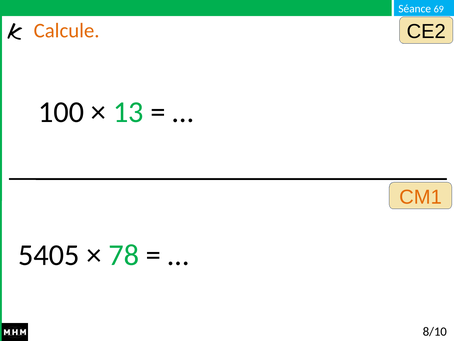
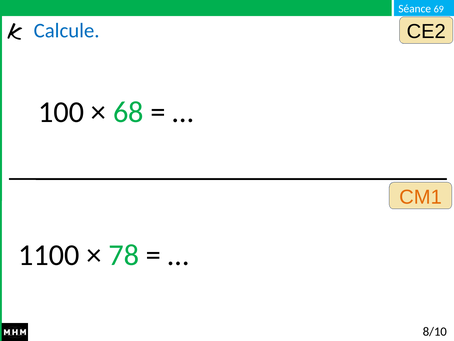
Calcule colour: orange -> blue (67, 31)
13: 13 -> 68 (128, 112)
5405: 5405 -> 1100 (49, 255)
